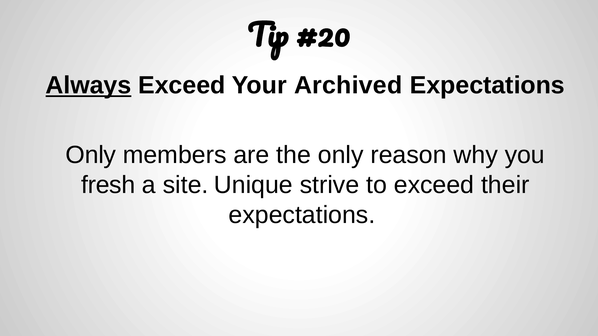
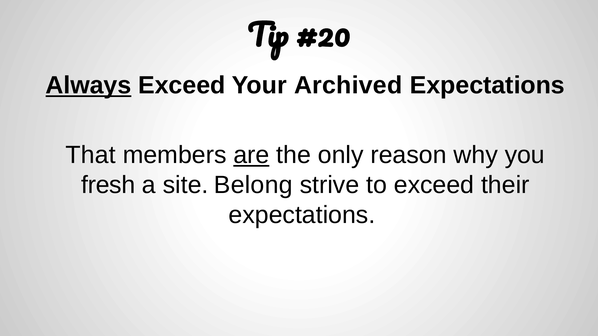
Only: Only -> That (91, 155)
are underline: none -> present (251, 155)
Unique: Unique -> Belong (253, 185)
